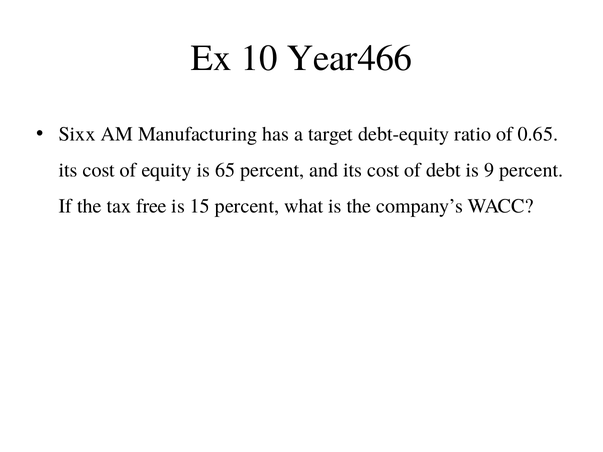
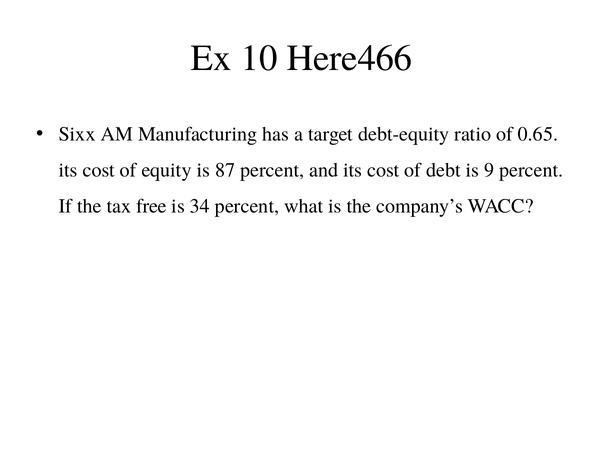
Year466: Year466 -> Here466 (350, 58)
65: 65 -> 87 (225, 170)
15: 15 -> 34 (200, 206)
